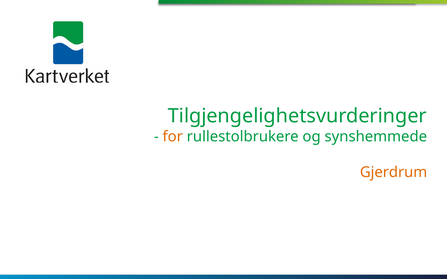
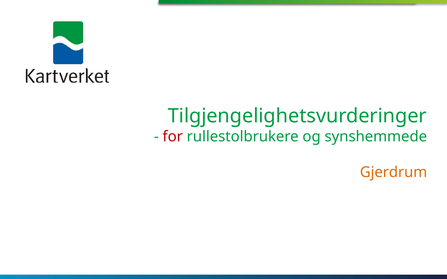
for colour: orange -> red (173, 137)
